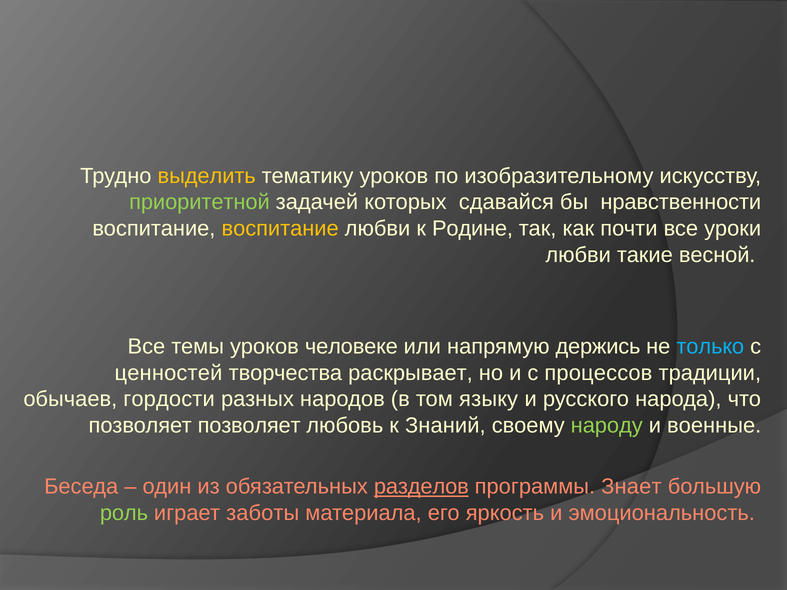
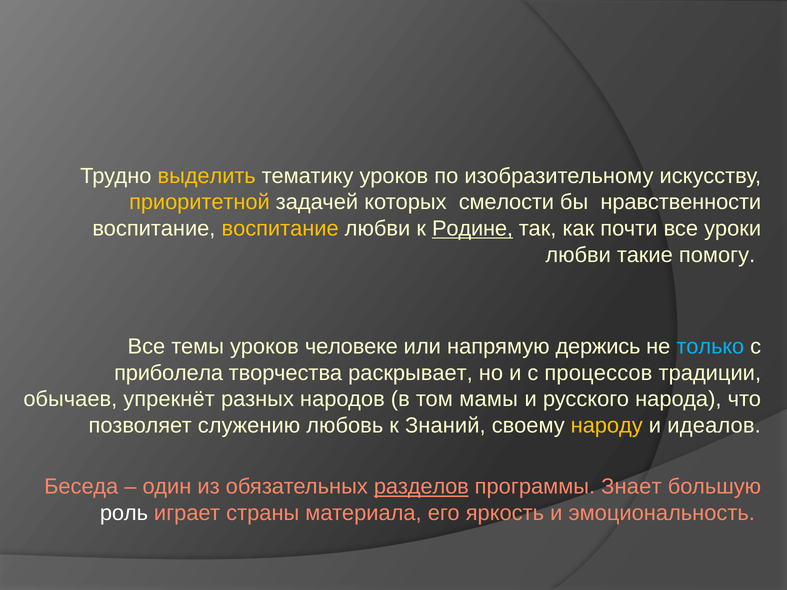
приоритетной colour: light green -> yellow (199, 202)
сдавайся: сдавайся -> смелости (506, 202)
Родине underline: none -> present (473, 229)
весной: весной -> помогу (717, 255)
ценностей: ценностей -> приболела (169, 373)
гордости: гордости -> упрекнёт (169, 399)
языку: языку -> мамы (489, 399)
позволяет позволяет: позволяет -> служению (249, 426)
народу colour: light green -> yellow (607, 426)
военные: военные -> идеалов (714, 426)
роль colour: light green -> white (124, 513)
заботы: заботы -> страны (263, 513)
